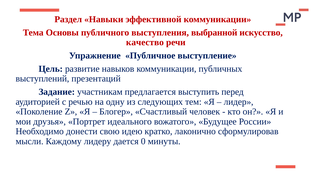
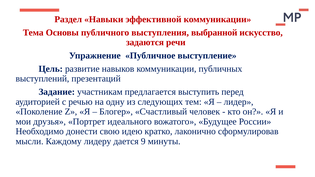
качество: качество -> задаются (145, 42)
0: 0 -> 9 (143, 141)
